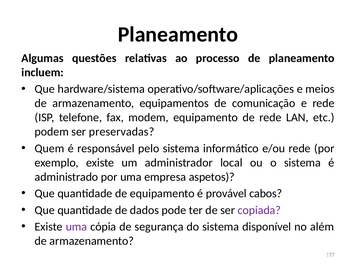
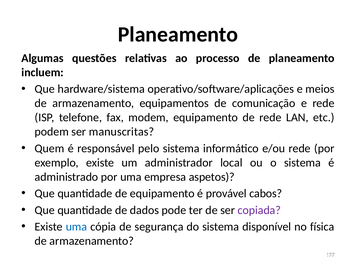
preservadas: preservadas -> manuscritas (122, 132)
uma colour: purple -> blue (76, 227)
além: além -> física (322, 227)
